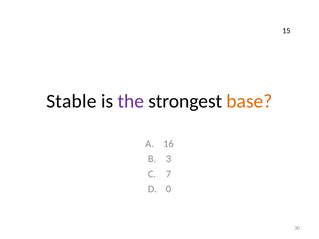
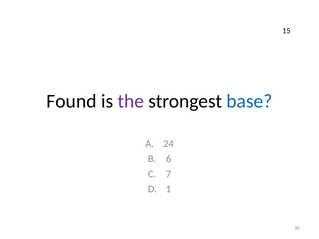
Stable: Stable -> Found (71, 101)
base colour: orange -> blue (249, 101)
16: 16 -> 24 (168, 144)
3: 3 -> 6 (168, 159)
0: 0 -> 1 (168, 189)
